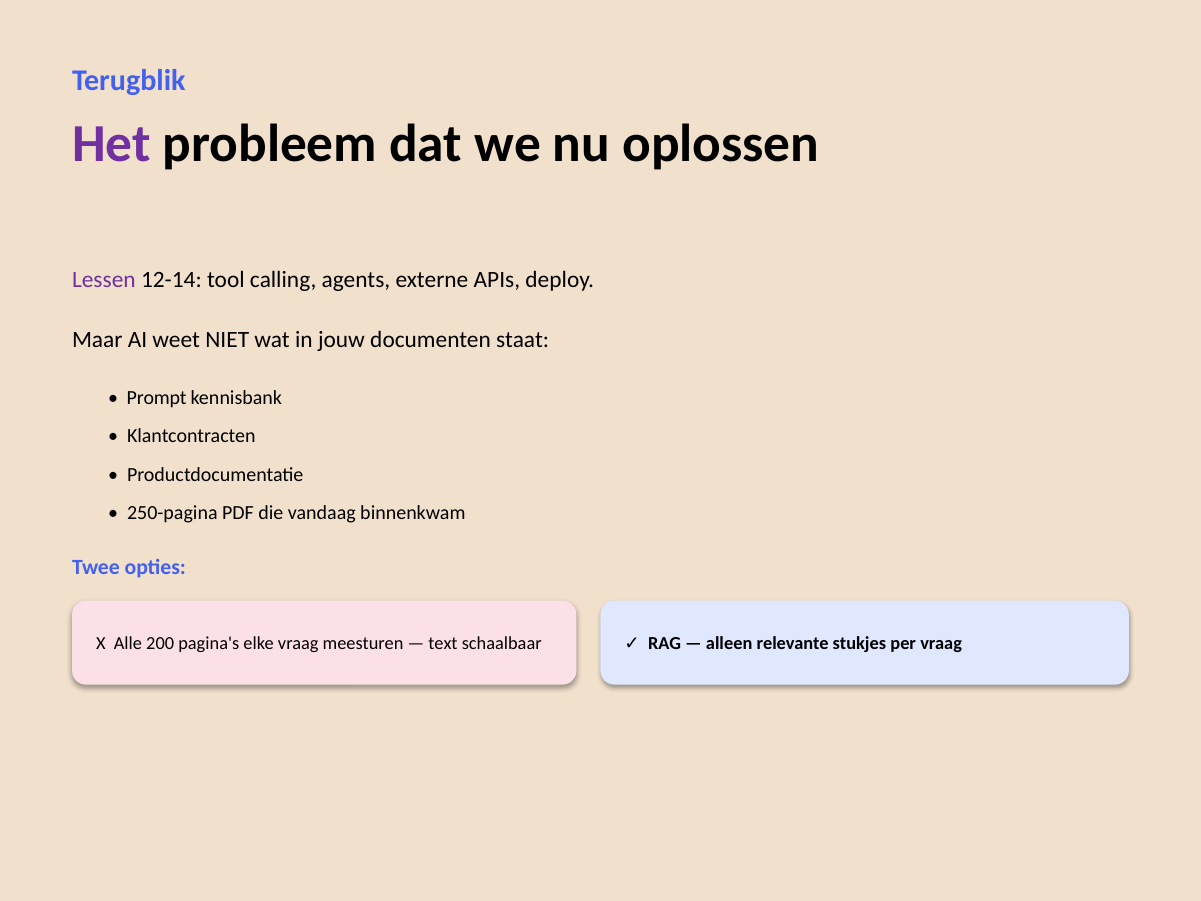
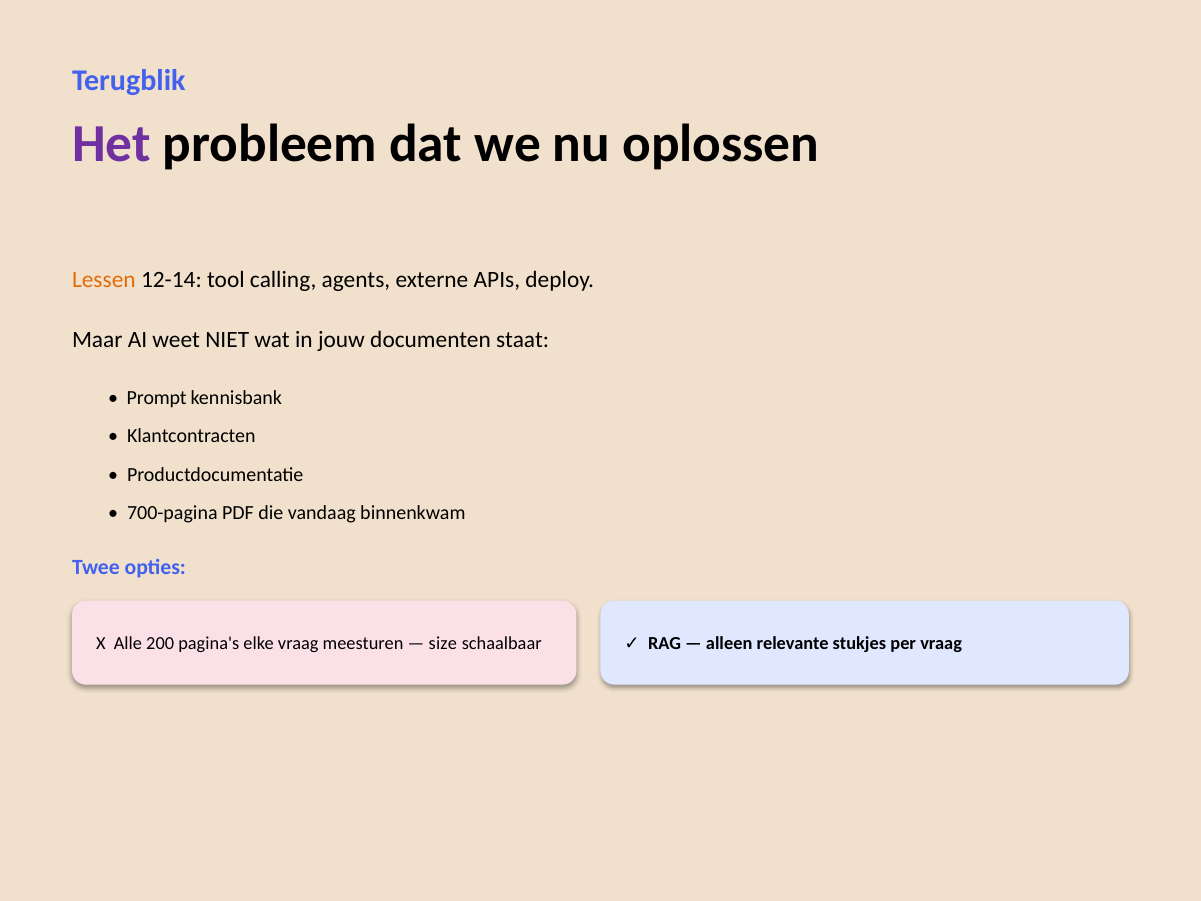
Lessen colour: purple -> orange (104, 280)
250-pagina: 250-pagina -> 700-pagina (172, 513)
text: text -> size (443, 644)
